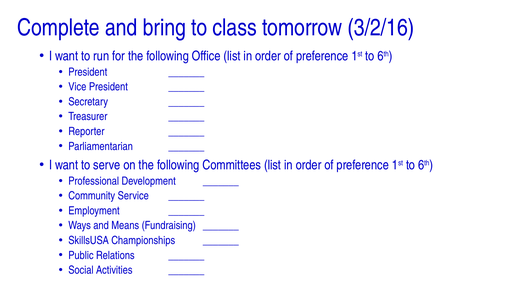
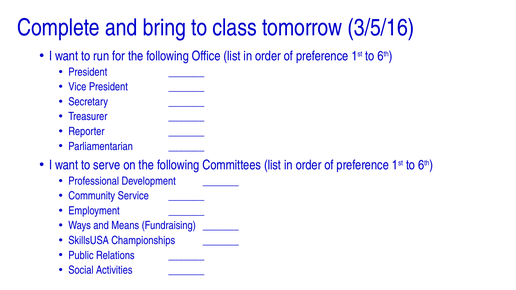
3/2/16: 3/2/16 -> 3/5/16 (381, 28)
